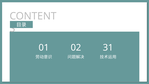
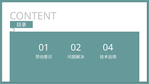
31: 31 -> 04 (108, 48)
